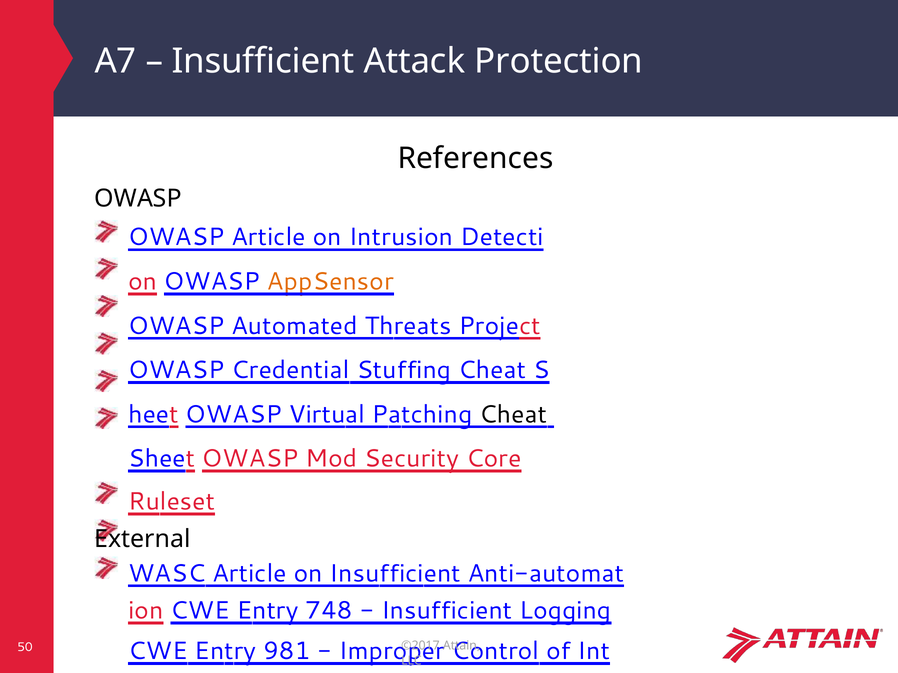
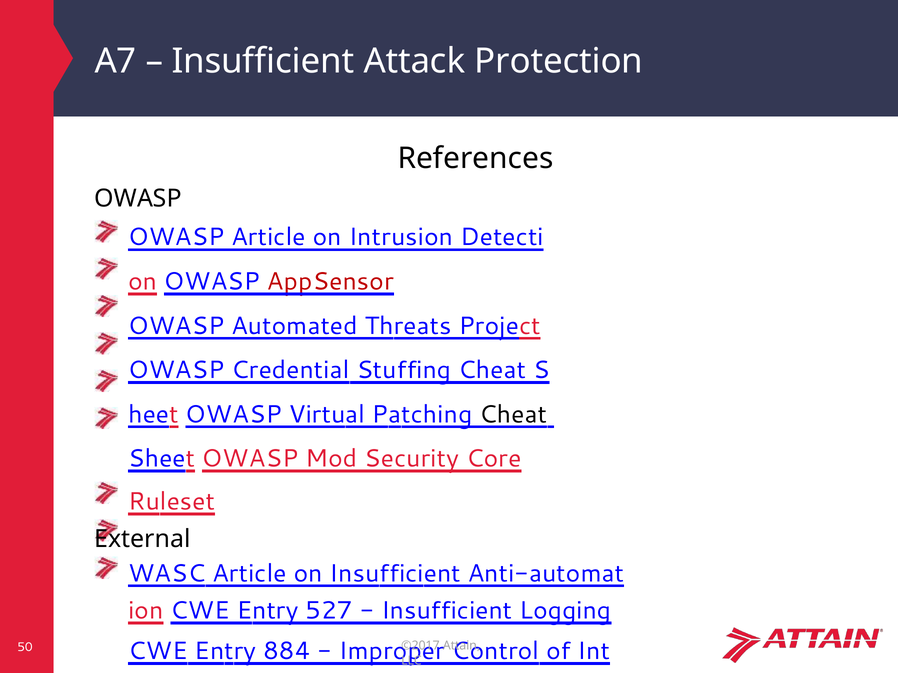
AppSensor colour: orange -> red (330, 282)
748: 748 -> 527 (329, 611)
981: 981 -> 884 (287, 652)
